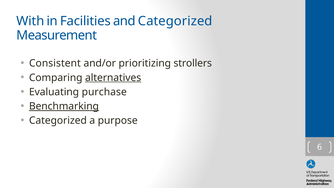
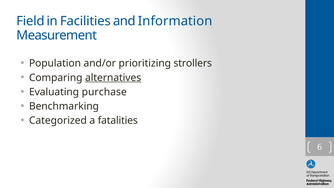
With: With -> Field (30, 21)
and Categorized: Categorized -> Information (175, 21)
Consistent: Consistent -> Population (55, 63)
Benchmarking underline: present -> none (64, 106)
purpose: purpose -> fatalities (118, 120)
